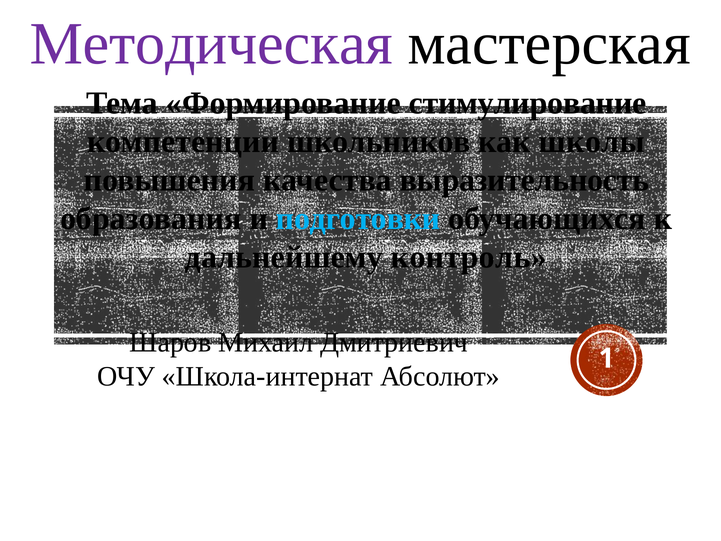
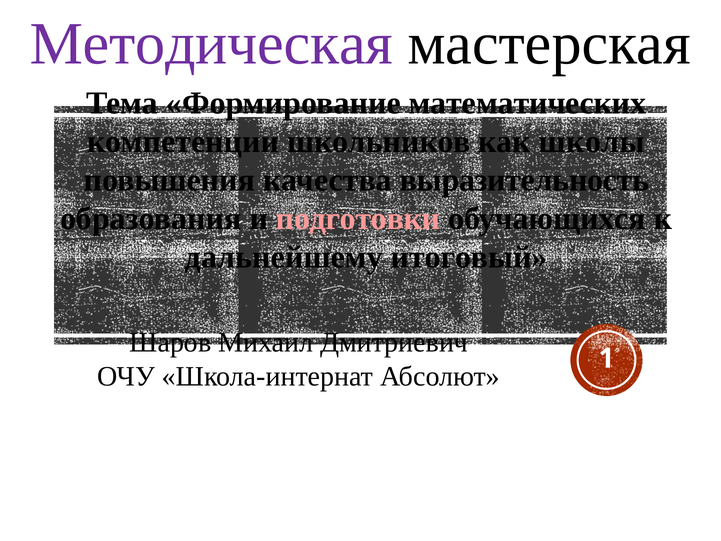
стимулирование: стимулирование -> математических (528, 103)
подготовки colour: light blue -> pink (358, 219)
контроль: контроль -> итоговый (469, 257)
